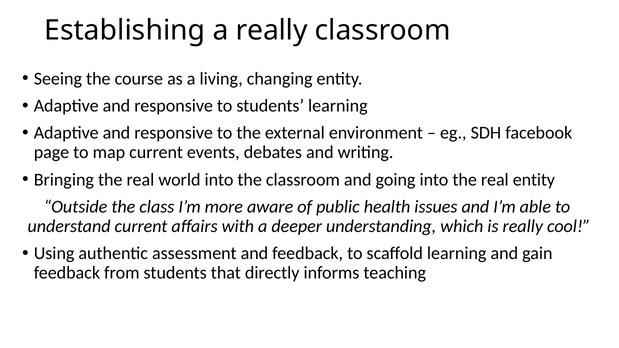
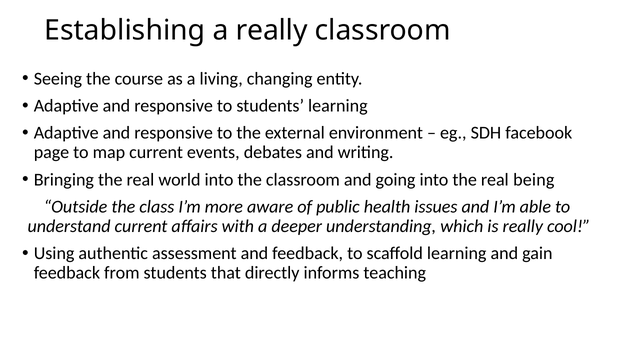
real entity: entity -> being (534, 180)
